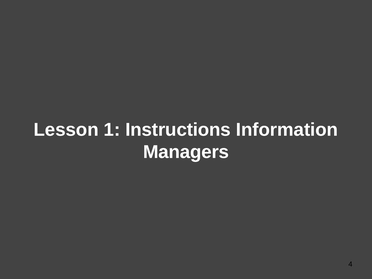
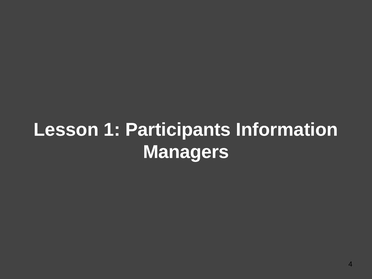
Instructions: Instructions -> Participants (178, 130)
